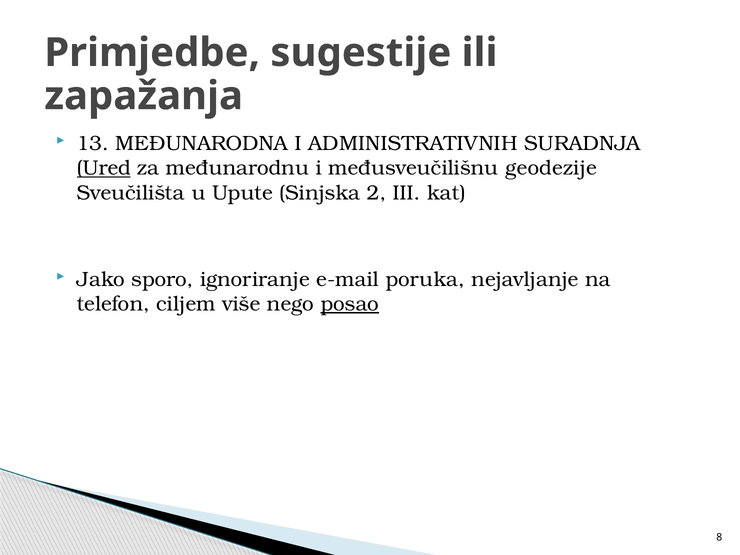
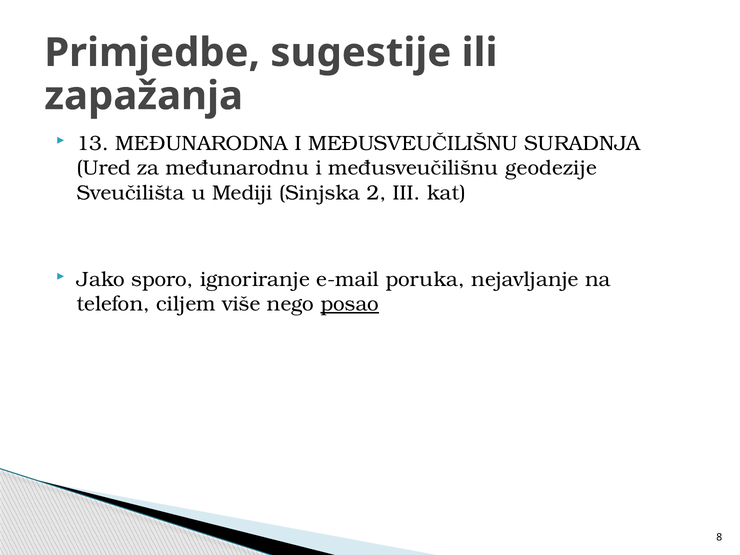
MEĐUNARODNA I ADMINISTRATIVNIH: ADMINISTRATIVNIH -> MEĐUSVEUČILIŠNU (413, 143)
Ured underline: present -> none (104, 168)
Upute: Upute -> Mediji (242, 193)
